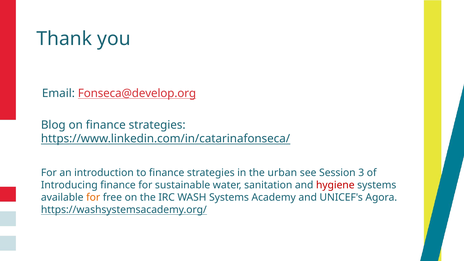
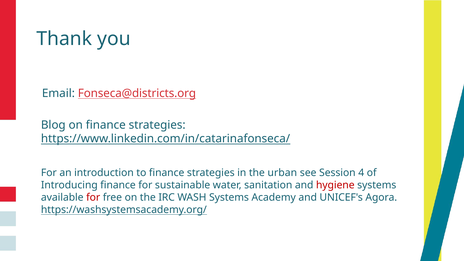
Fonseca@develop.org: Fonseca@develop.org -> Fonseca@districts.org (137, 93)
3: 3 -> 4 (361, 173)
for colour: orange -> red (93, 197)
